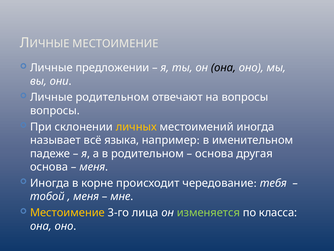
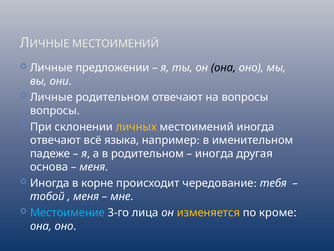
МЕСТОИМЕНИЕ: МЕСТОИМЕНИЕ -> МЕСТОИМЕНИЙ (116, 44)
называет: называет -> отвечают (55, 140)
основа: основа -> иногда (214, 153)
Местоимение colour: yellow -> light blue (67, 212)
изменяется colour: light green -> yellow (208, 212)
класса: класса -> кроме (278, 212)
